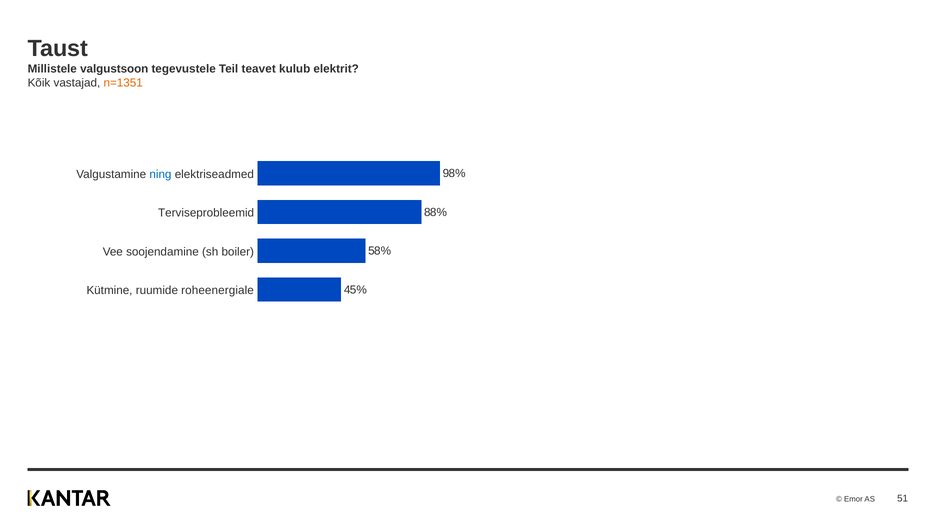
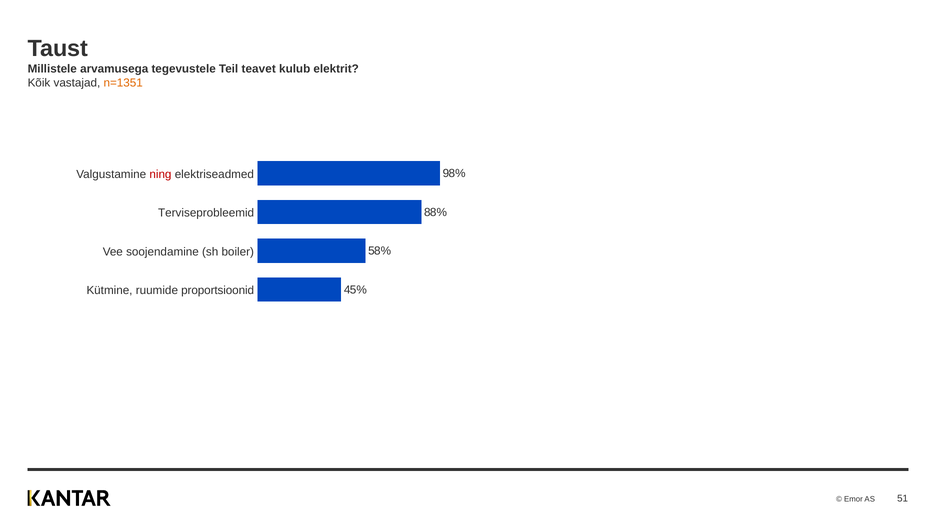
valgustsoon: valgustsoon -> arvamusega (114, 69)
ning colour: blue -> red (160, 174)
roheenergiale: roheenergiale -> proportsioonid (218, 291)
